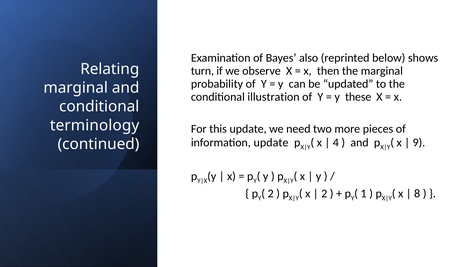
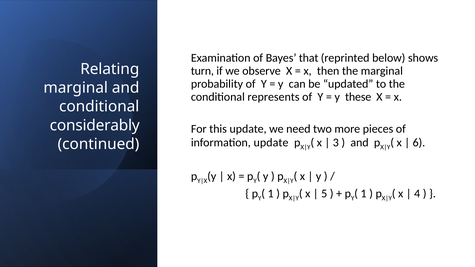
also: also -> that (309, 58)
illustration: illustration -> represents (274, 97)
terminology: terminology -> considerably (95, 125)
4: 4 -> 3 (336, 143)
9: 9 -> 6 (419, 143)
2: 2 -> 1 (271, 194)
2: 2 -> 5 (324, 194)
8: 8 -> 4 (417, 194)
